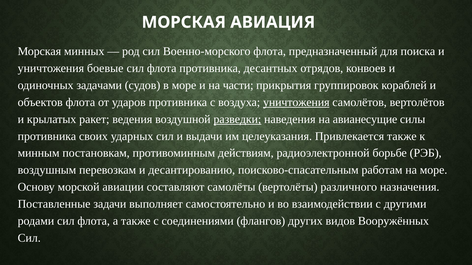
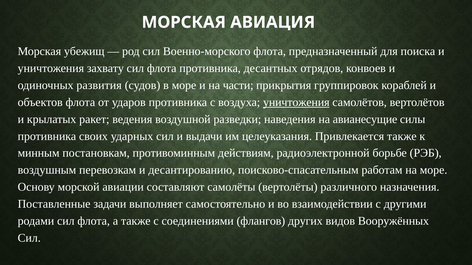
минных: минных -> убежищ (84, 51)
боевые: боевые -> захвату (105, 68)
задачами: задачами -> развития (99, 85)
разведки underline: present -> none (237, 119)
